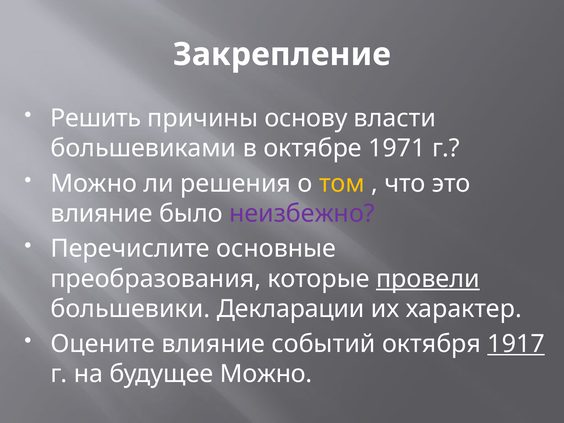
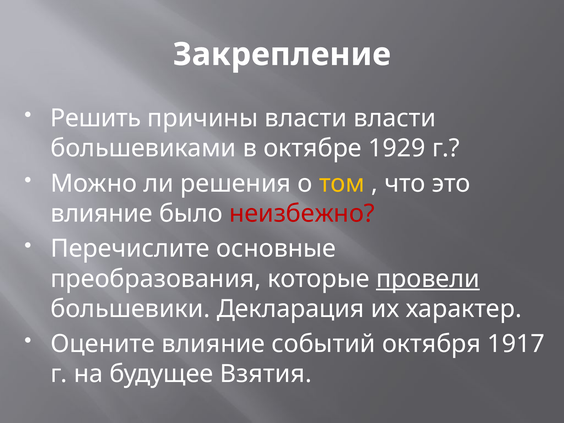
причины основу: основу -> власти (306, 118)
1971: 1971 -> 1929 (397, 148)
неизбежно colour: purple -> red (302, 214)
Декларации: Декларации -> Декларация (291, 309)
1917 underline: present -> none (516, 344)
будущее Можно: Можно -> Взятия (266, 374)
